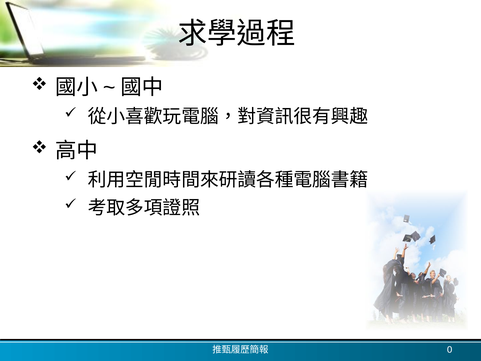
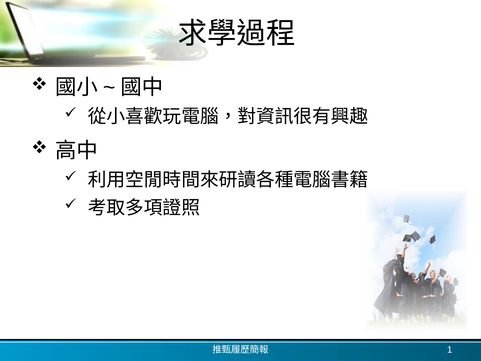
0: 0 -> 1 (450, 350)
